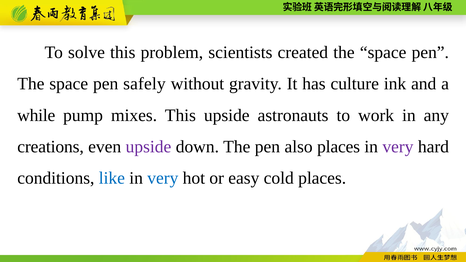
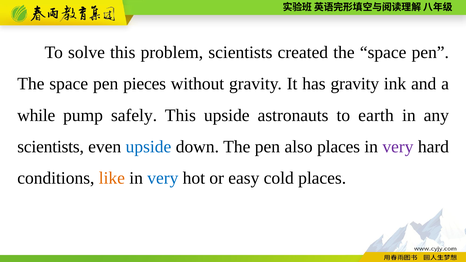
safely: safely -> pieces (145, 84)
has culture: culture -> gravity (355, 84)
mixes: mixes -> safely (134, 115)
work: work -> earth (376, 115)
creations: creations -> scientists (51, 147)
upside colour: purple -> blue (148, 147)
like colour: blue -> orange (112, 178)
